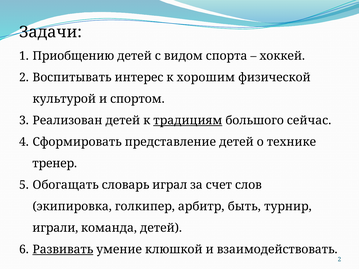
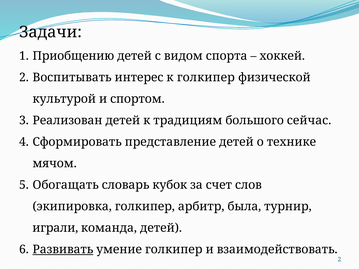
к хорошим: хорошим -> голкипер (206, 77)
традициям underline: present -> none (188, 121)
тренер: тренер -> мячом (55, 164)
играл: играл -> кубок (170, 185)
быть: быть -> была (244, 207)
умение клюшкой: клюшкой -> голкипер (174, 250)
